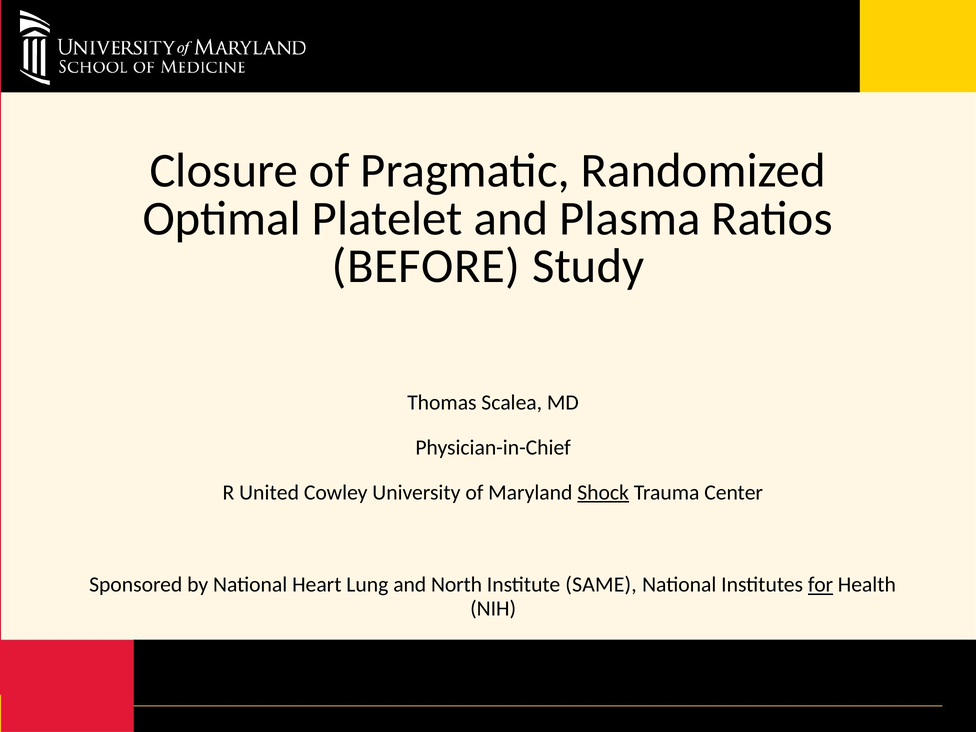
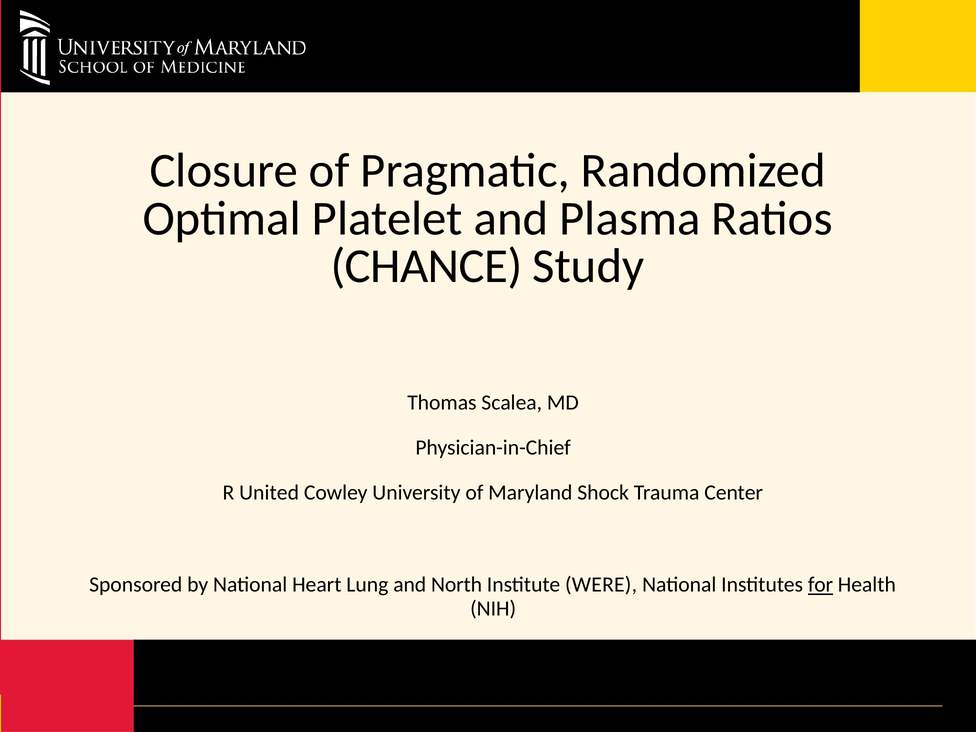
BEFORE: BEFORE -> CHANCE (427, 266)
Shock underline: present -> none (603, 492)
SAME: SAME -> WERE (601, 585)
